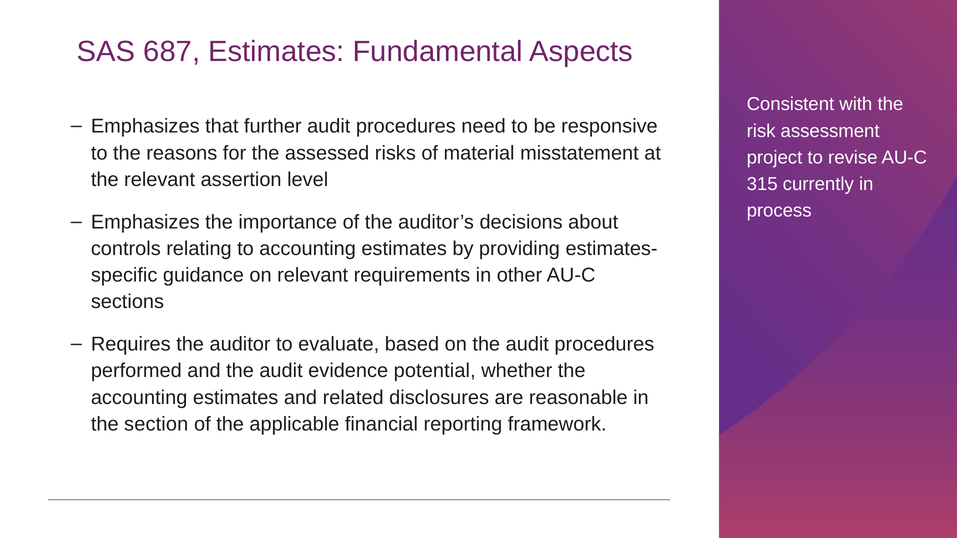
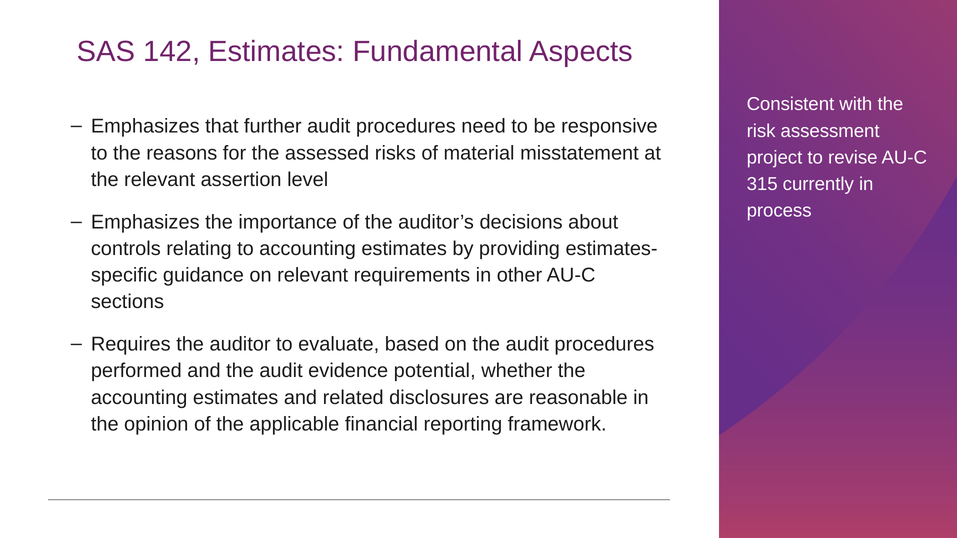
687: 687 -> 142 (172, 52)
section: section -> opinion (156, 424)
